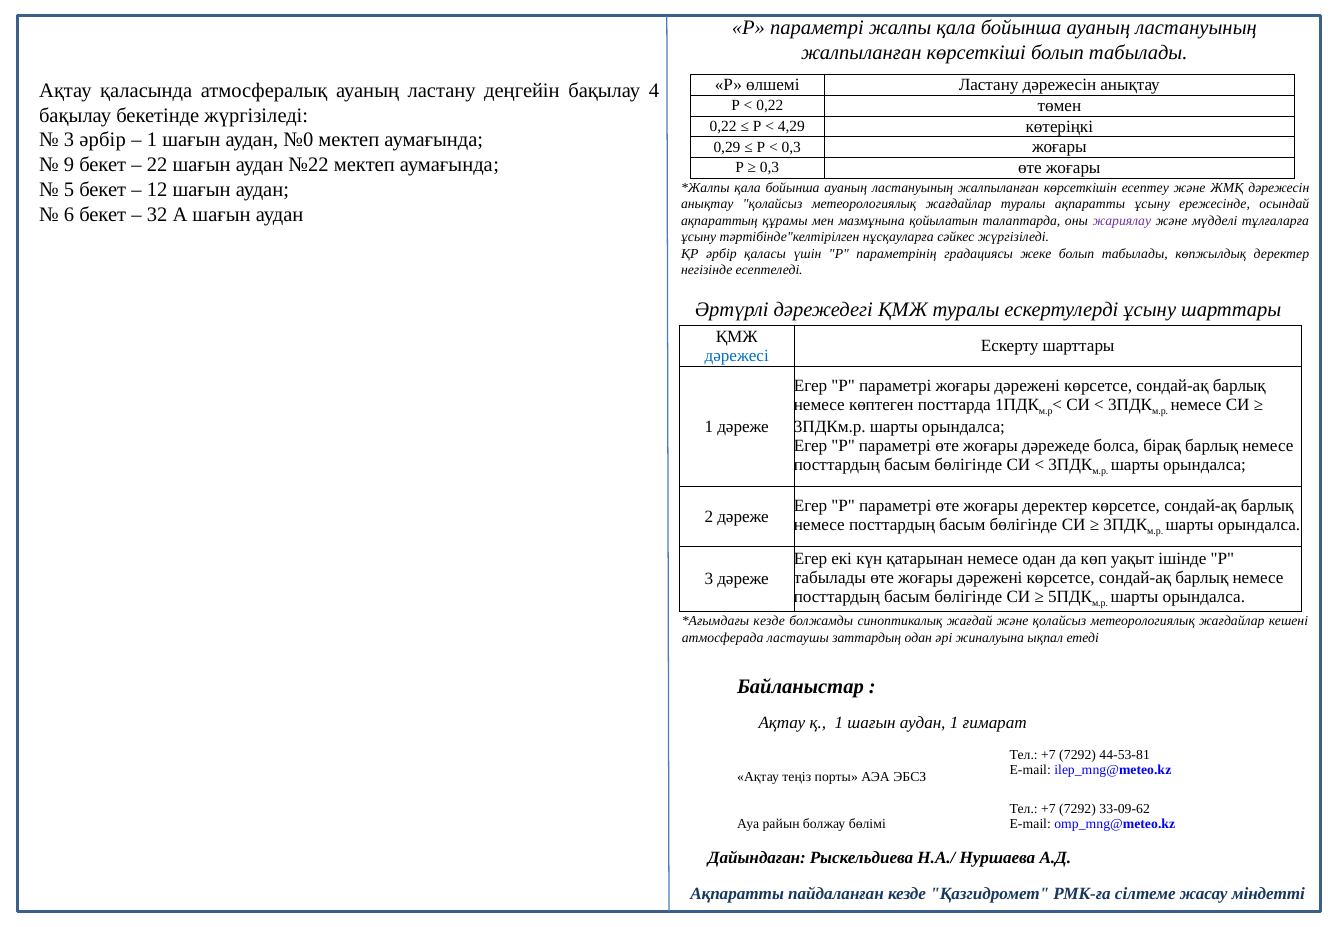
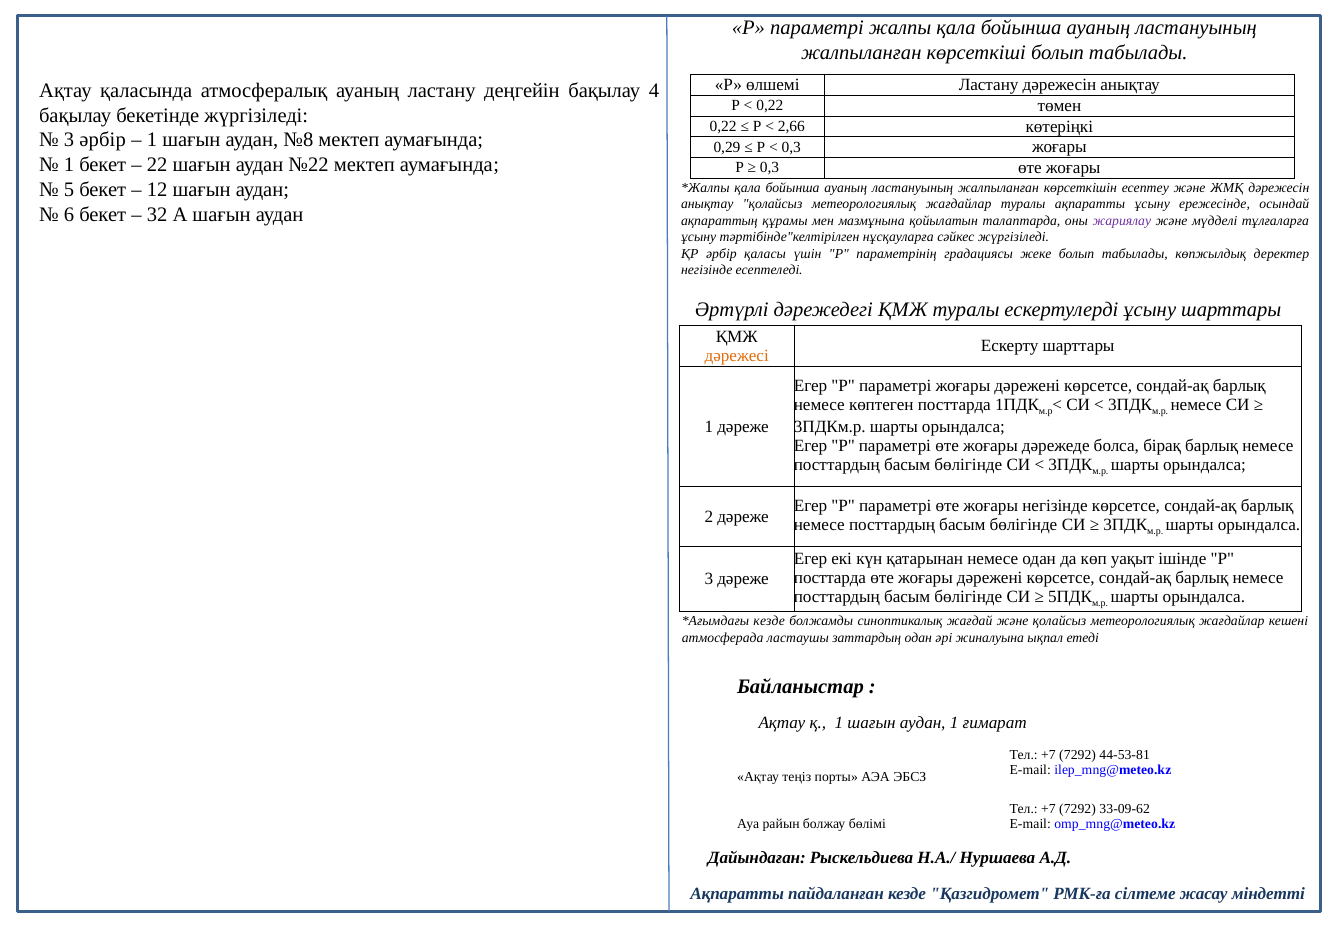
4,29: 4,29 -> 2,66 (791, 126)
№0: №0 -> №8 (298, 140)
9: 9 -> 1 (69, 165)
дәрежесі colour: blue -> orange (737, 355)
жоғары деректер: деректер -> негізінде (1055, 505)
табылады: табылады -> посттарда (830, 577)
